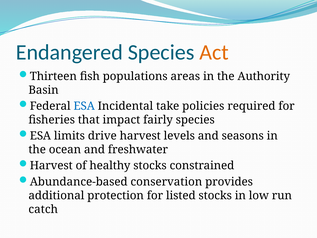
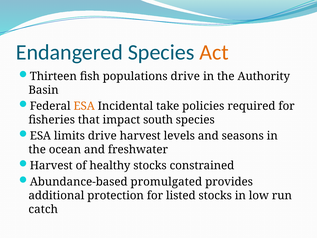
populations areas: areas -> drive (185, 76)
ESA colour: blue -> orange (84, 106)
fairly: fairly -> south (158, 120)
conservation: conservation -> promulgated (166, 182)
